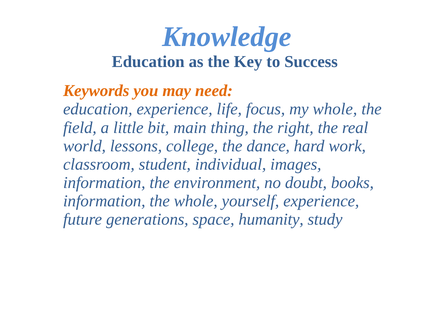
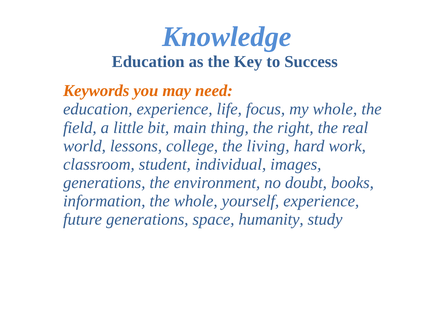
dance: dance -> living (268, 146)
information: information -> generations (104, 183)
